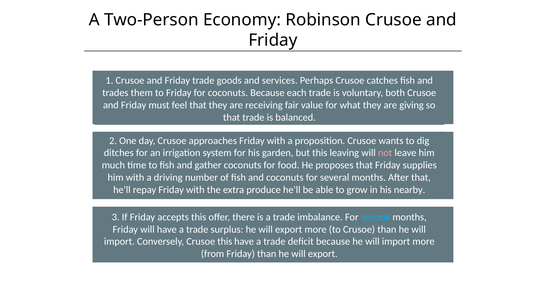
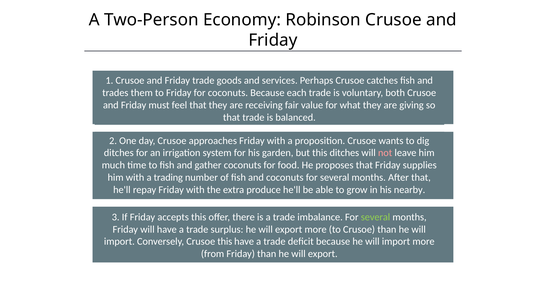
this leaving: leaving -> ditches (344, 153)
driving: driving -> trading (168, 178)
several colour: light blue -> light green (376, 217)
